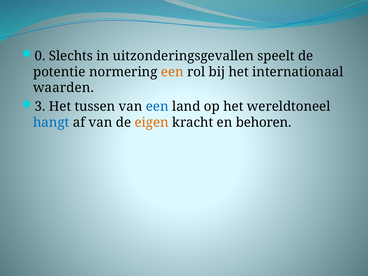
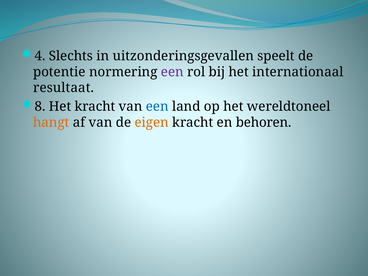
0: 0 -> 4 (40, 56)
een colour: orange -> purple (172, 72)
waarden: waarden -> resultaat (64, 88)
3: 3 -> 8 (40, 106)
Het tussen: tussen -> kracht (95, 106)
hangt colour: blue -> orange (51, 122)
